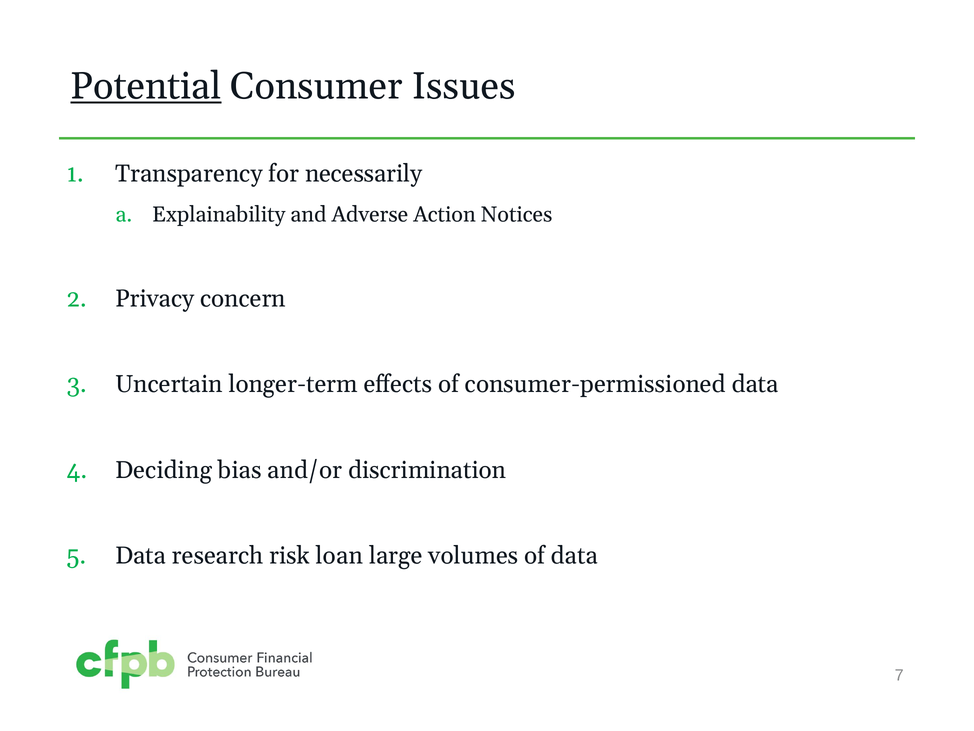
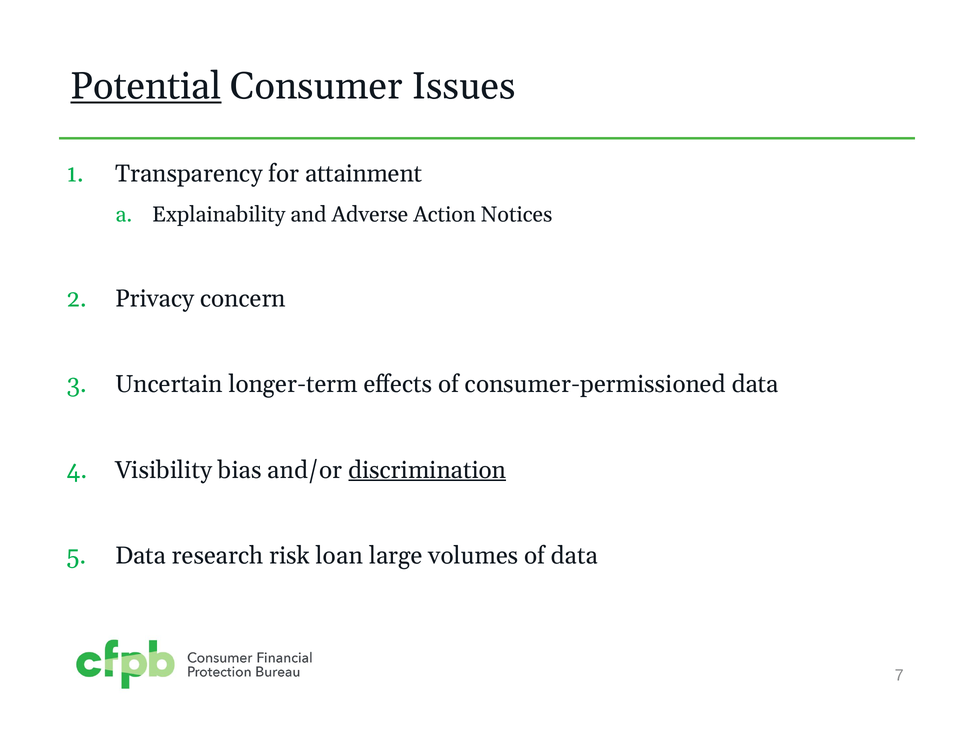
necessarily: necessarily -> attainment (364, 174)
Deciding: Deciding -> Visibility (164, 470)
discrimination underline: none -> present (427, 470)
